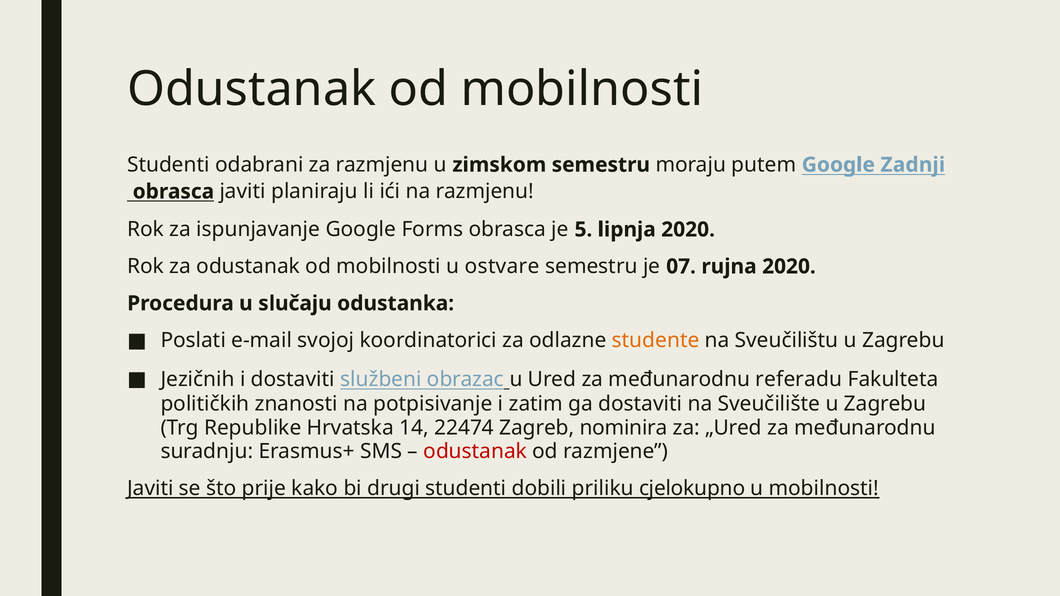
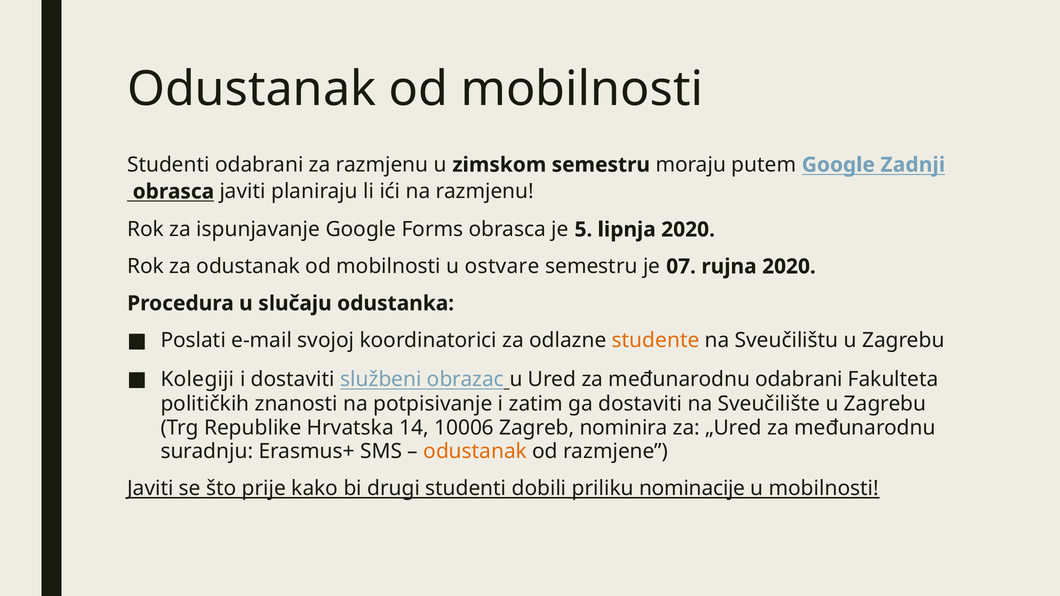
Jezičnih: Jezičnih -> Kolegiji (198, 379)
međunarodnu referadu: referadu -> odabrani (799, 379)
22474: 22474 -> 10006 (464, 428)
odustanak colour: red -> orange (475, 451)
cjelokupno: cjelokupno -> nominacije (692, 488)
